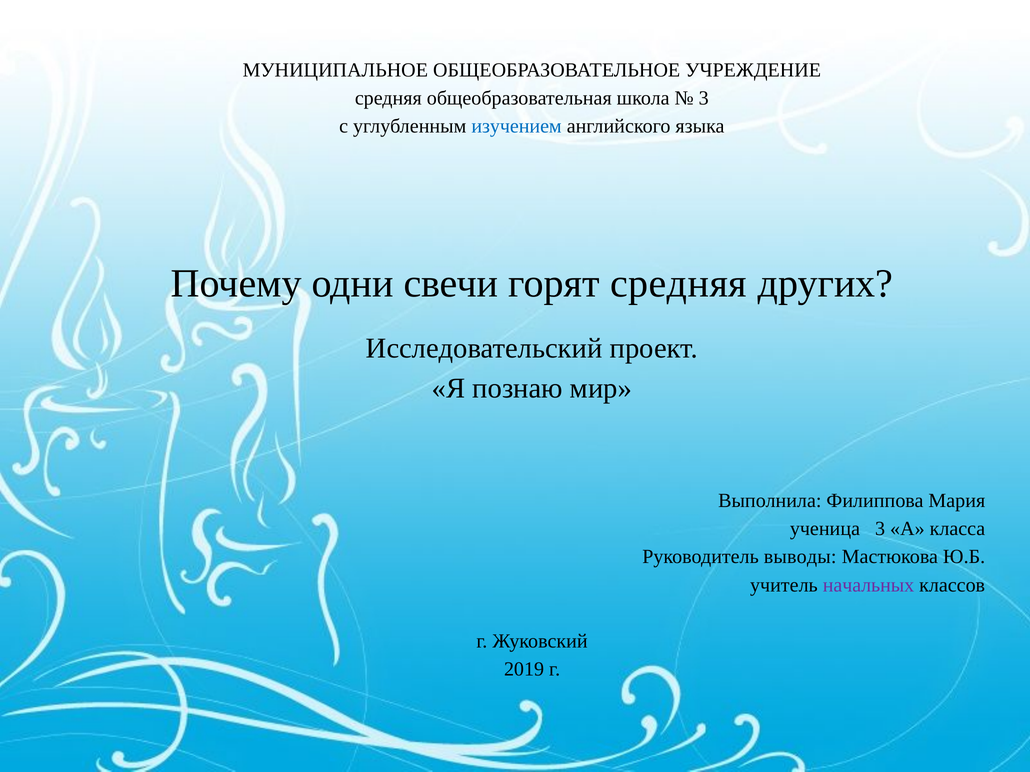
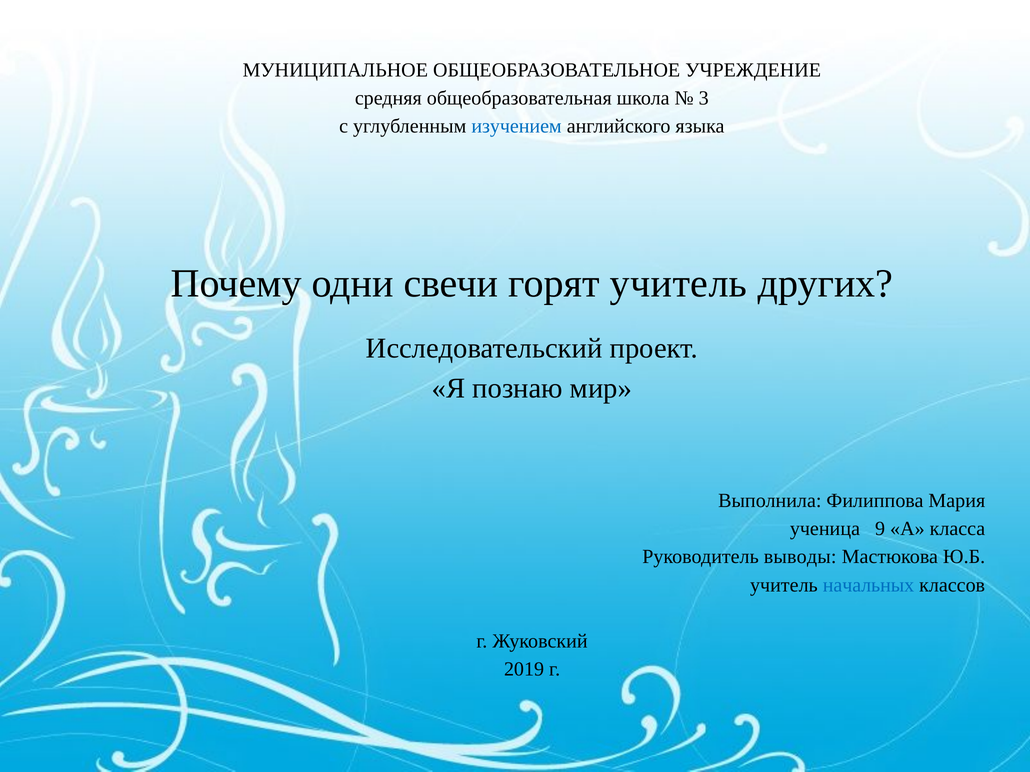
горят средняя: средняя -> учитель (679, 284)
ученица 3: 3 -> 9 (880, 529)
начальных colour: purple -> blue (869, 585)
